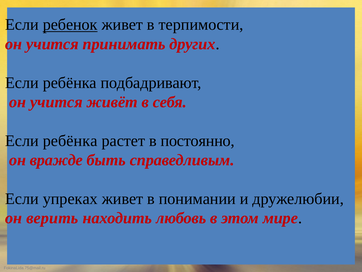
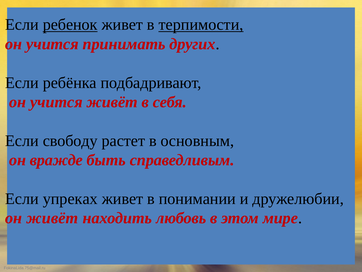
терпимости underline: none -> present (201, 25)
ребёнка: ребёнка -> свободу (70, 141)
постоянно: постоянно -> основным (197, 141)
он верить: верить -> живёт (52, 218)
